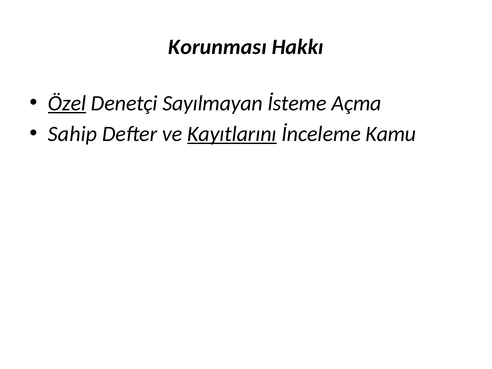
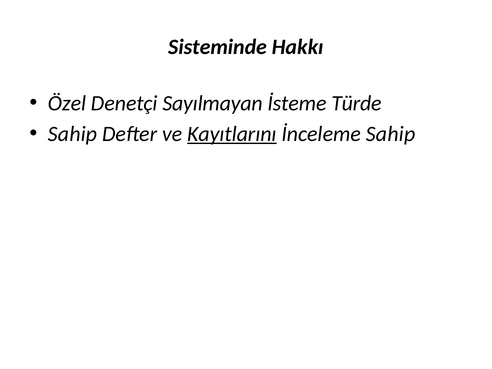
Korunması: Korunması -> Sisteminde (218, 47)
Özel underline: present -> none (67, 103)
Açma: Açma -> Türde (357, 103)
İnceleme Kamu: Kamu -> Sahip (391, 134)
